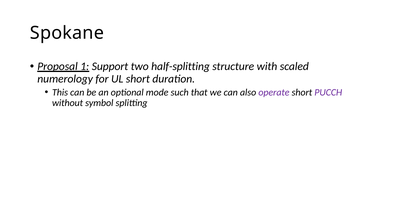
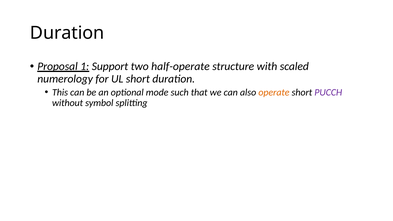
Spokane: Spokane -> Duration (67, 33)
half-splitting: half-splitting -> half-operate (180, 66)
operate colour: purple -> orange (274, 92)
